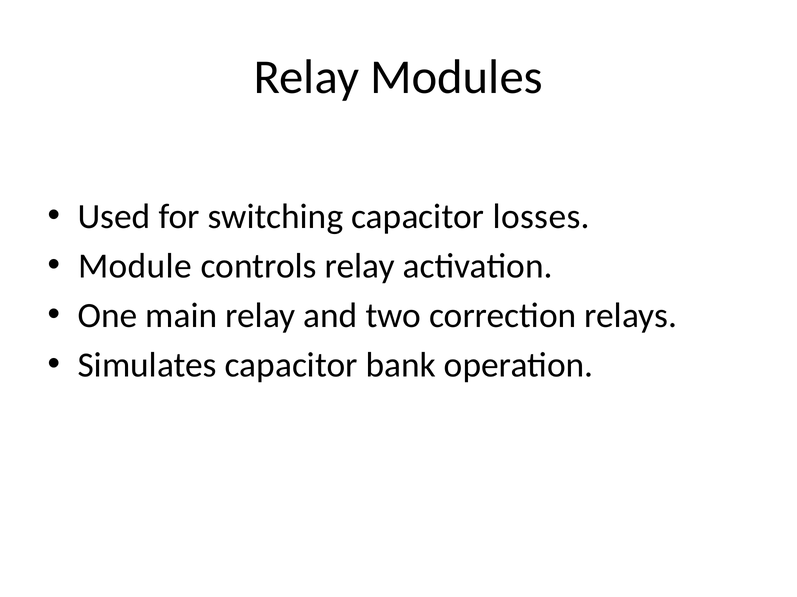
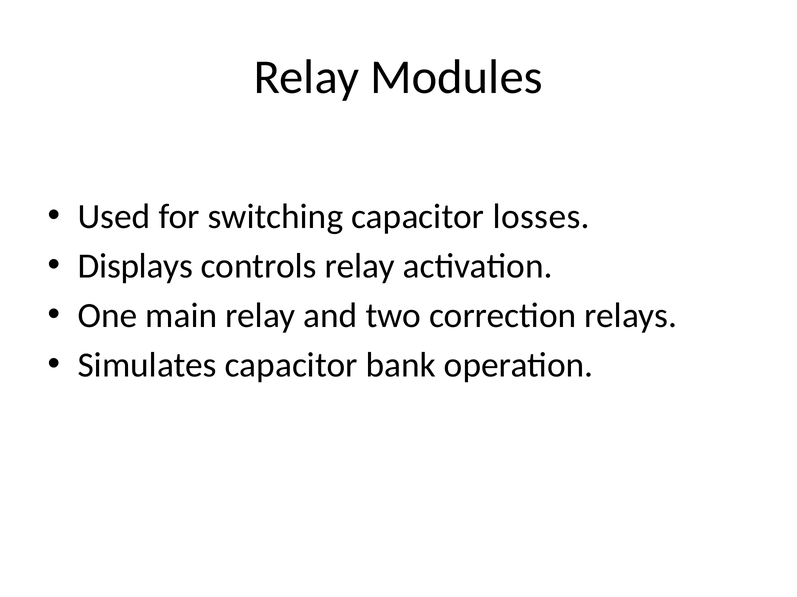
Module: Module -> Displays (135, 266)
